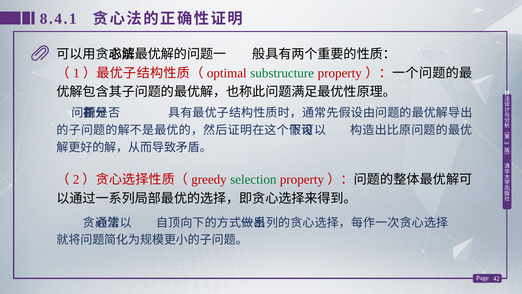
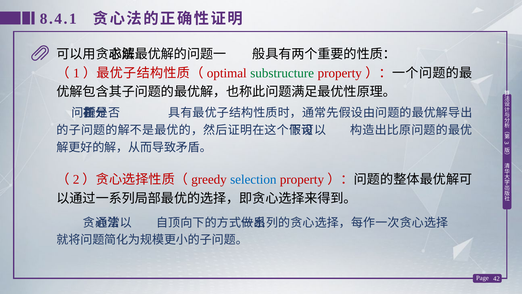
selection colour: green -> blue (253, 179)
